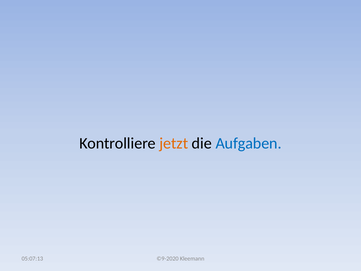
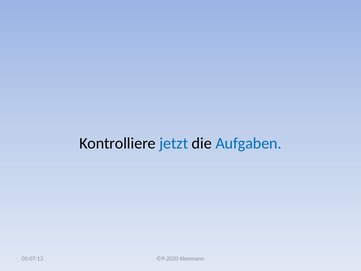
jetzt colour: orange -> blue (174, 143)
